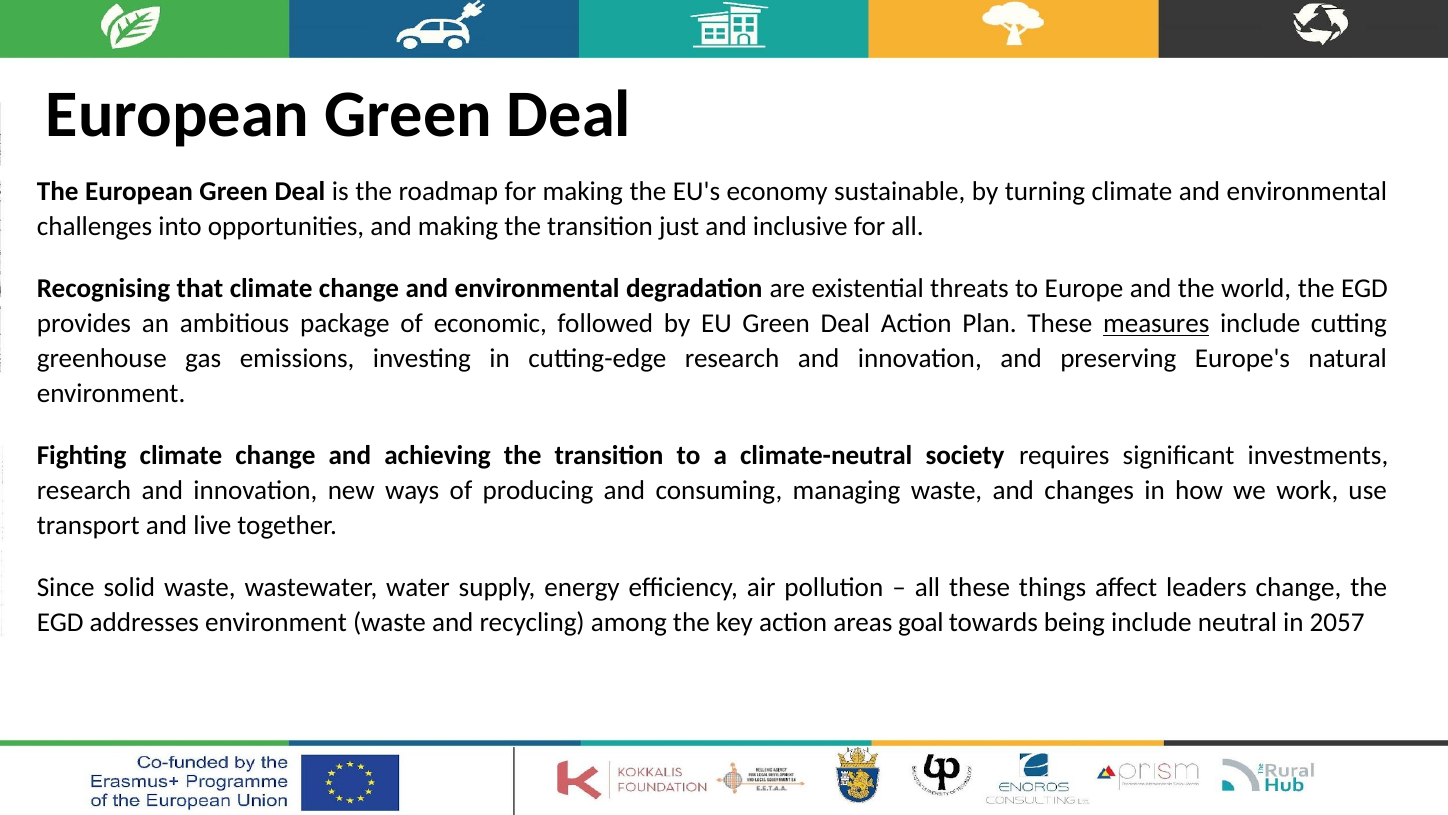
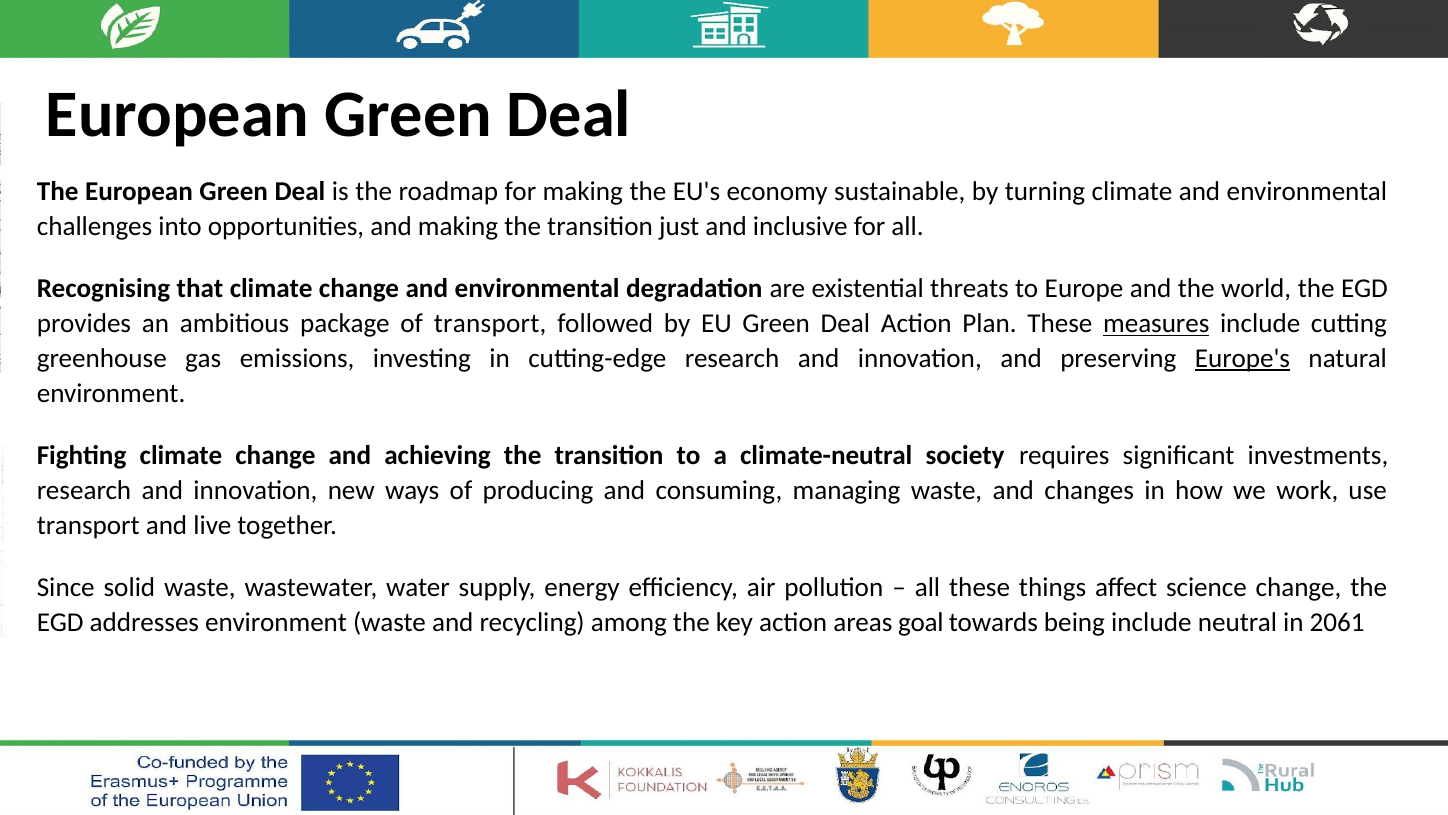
of economic: economic -> transport (490, 324)
Europe's underline: none -> present (1242, 358)
leaders: leaders -> science (1206, 587)
2057: 2057 -> 2061 (1337, 622)
